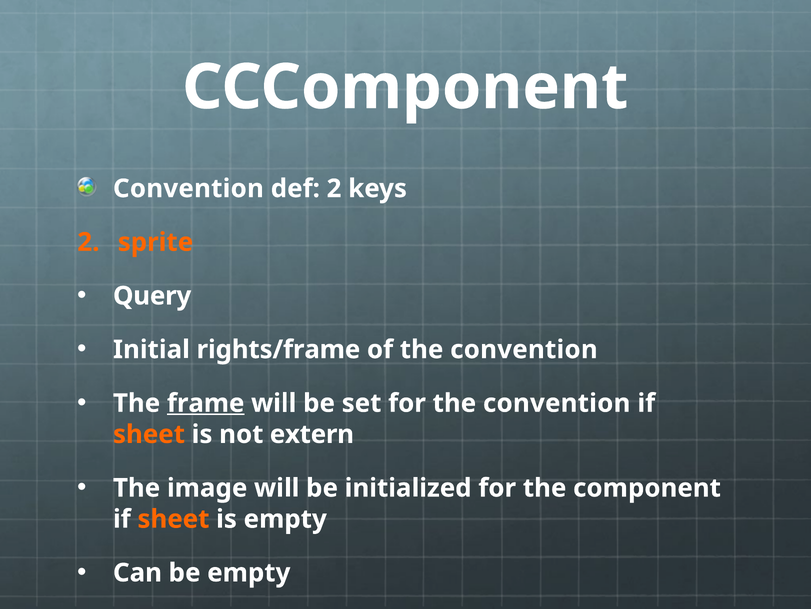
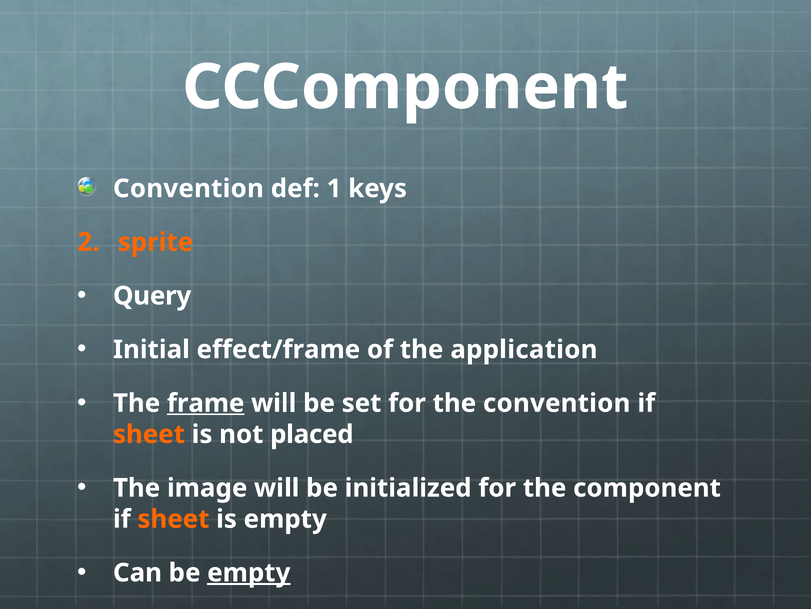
def 2: 2 -> 1 (334, 188)
rights/frame: rights/frame -> effect/frame (278, 349)
of the convention: convention -> application (524, 349)
extern: extern -> placed (312, 434)
empty underline: none -> present (249, 572)
